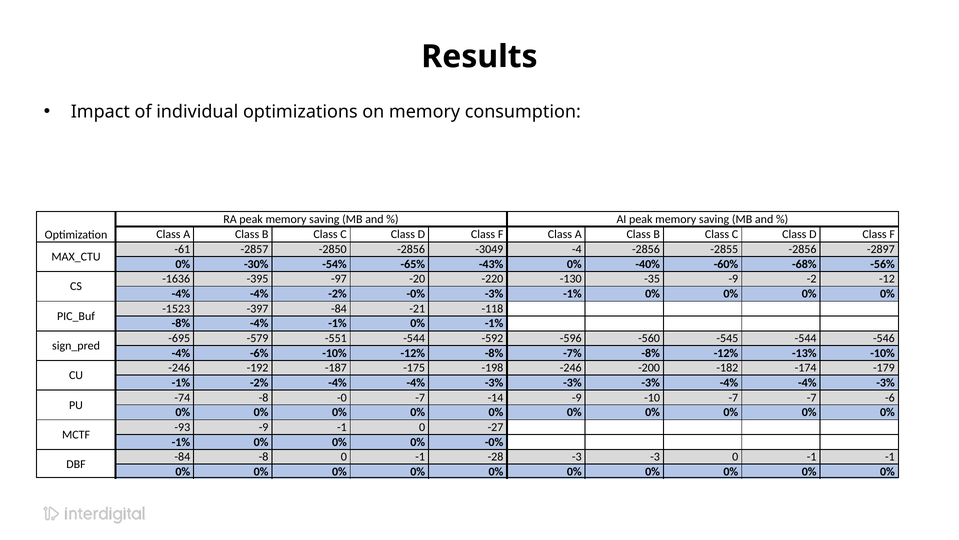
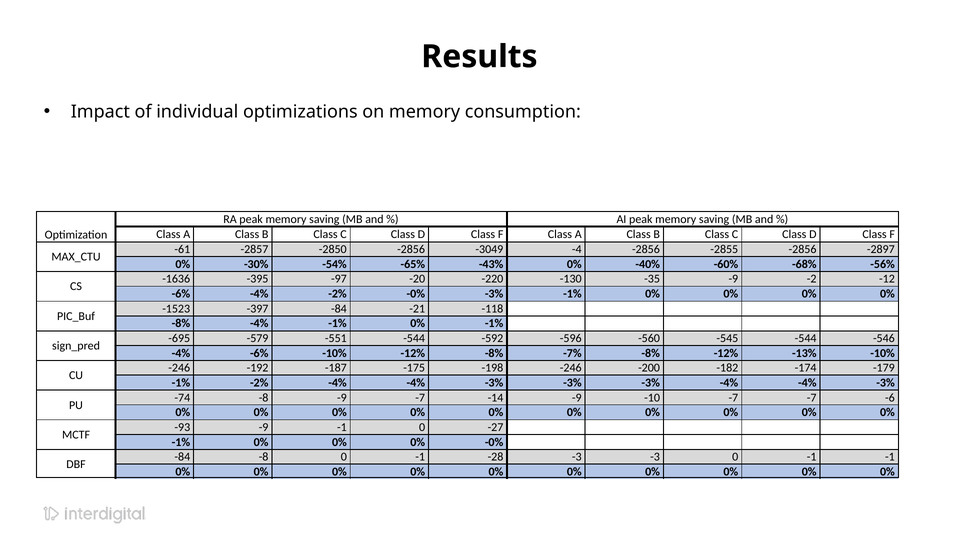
-4%: -4% -> -6% (181, 294)
-8 -0: -0 -> -9 (342, 397)
